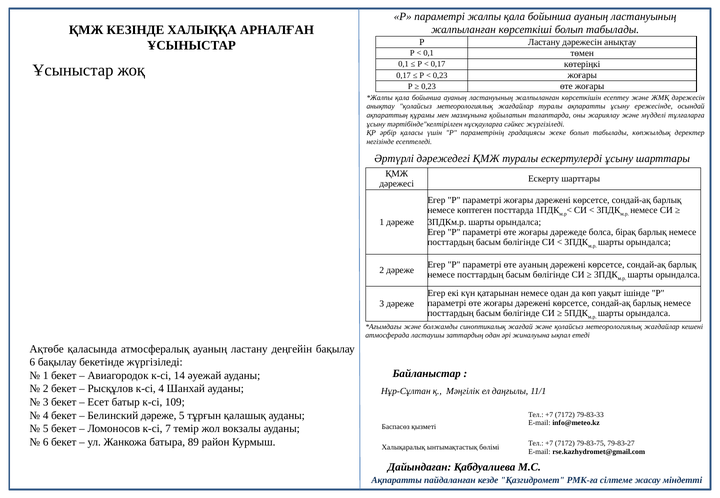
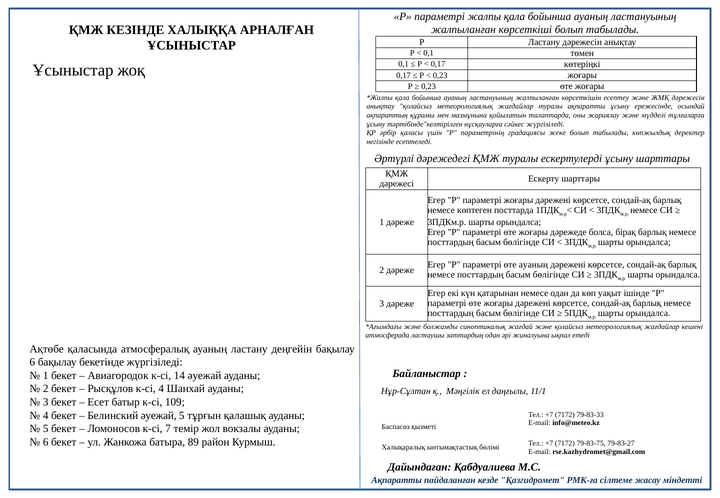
Белинский дәреже: дәреже -> әуежай (159, 416)
